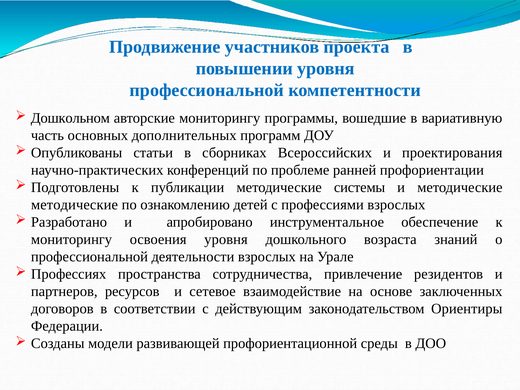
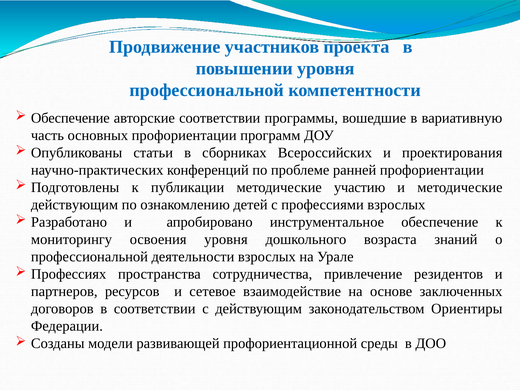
Дошкольном: Дошкольном -> Обеспечение (70, 118)
авторские мониторингу: мониторингу -> соответствии (220, 118)
основных дополнительных: дополнительных -> профориентации (184, 135)
системы: системы -> участию (360, 187)
методические: методические -> действующим (75, 205)
